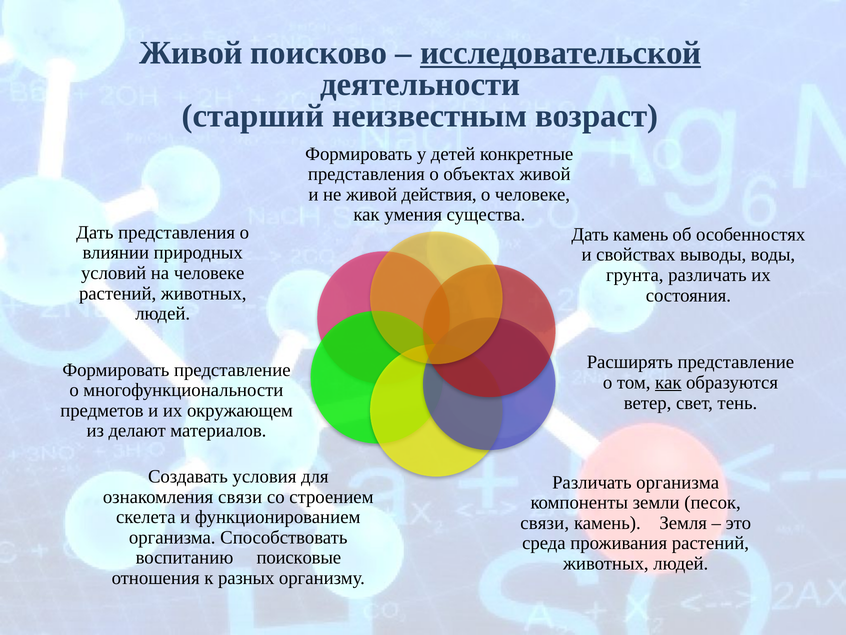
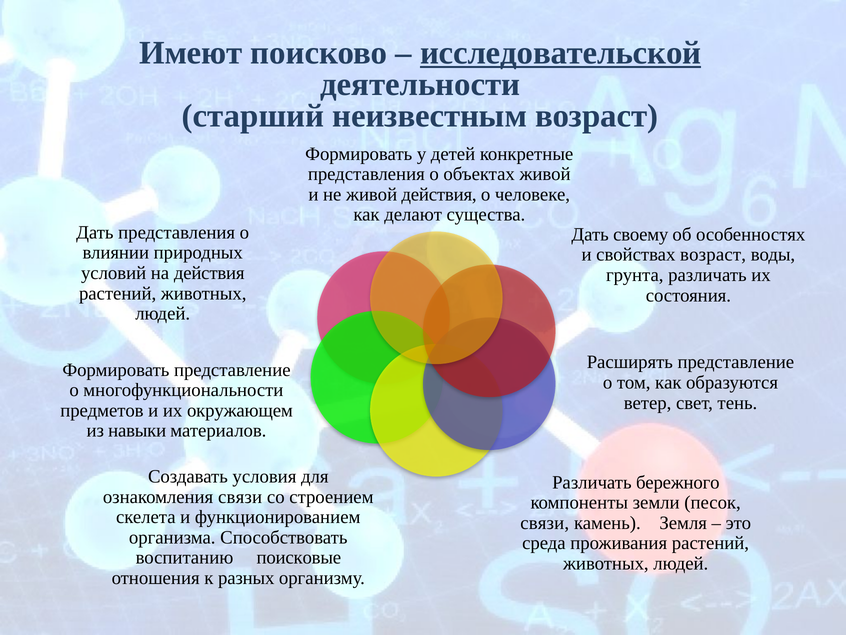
Живой: Живой -> Имеют (191, 53)
умения: умения -> делают (413, 215)
Дать камень: камень -> своему (641, 234)
свойствах выводы: выводы -> возраст (713, 255)
на человеке: человеке -> действия (209, 273)
как underline: present -> none (668, 382)
делают: делают -> навыки (137, 430)
Различать организма: организма -> бережного (678, 482)
